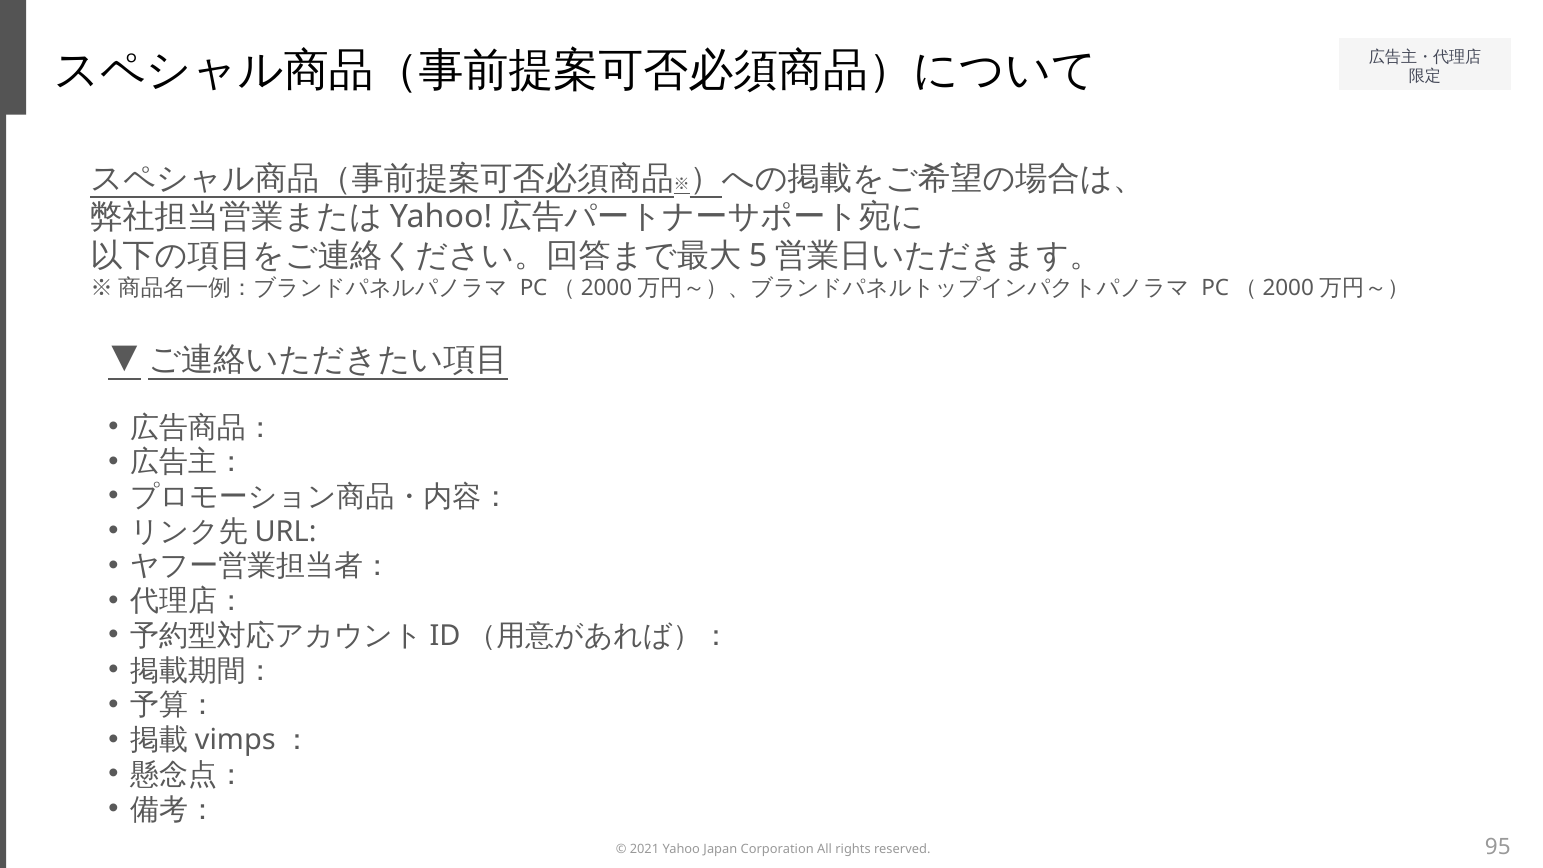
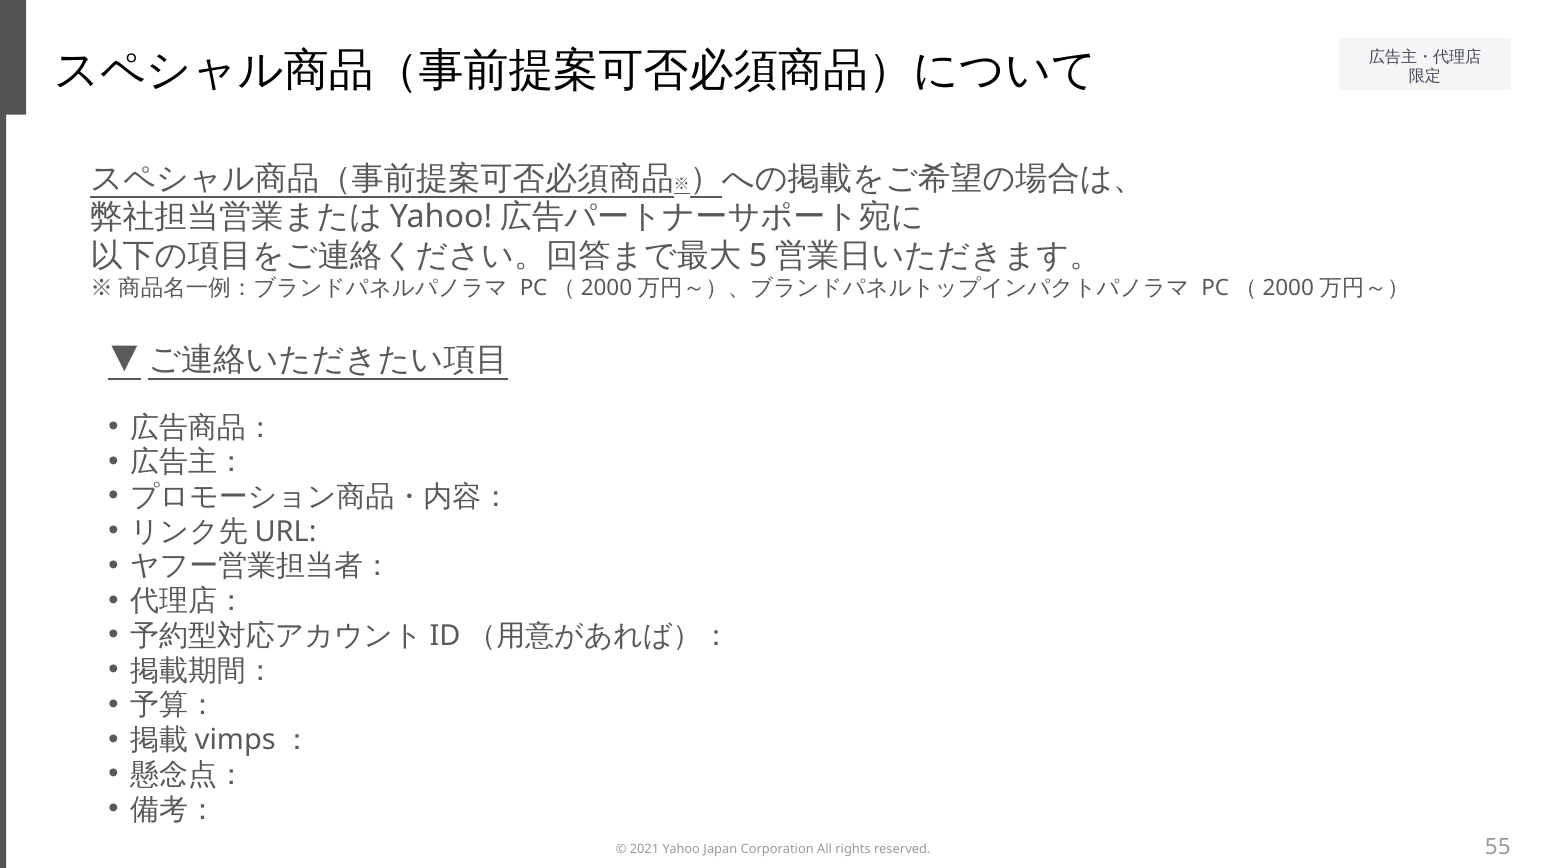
95: 95 -> 55 (1498, 847)
